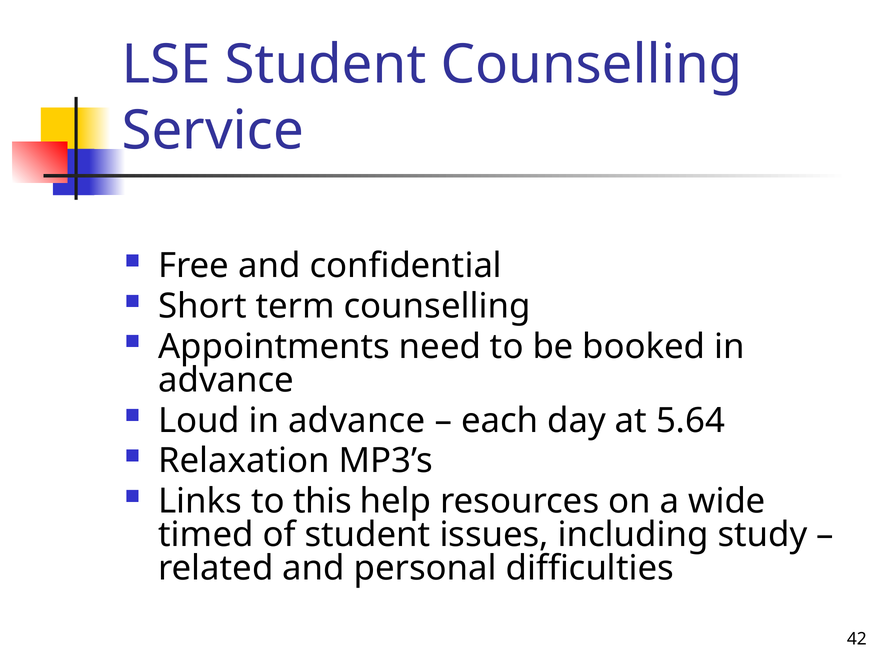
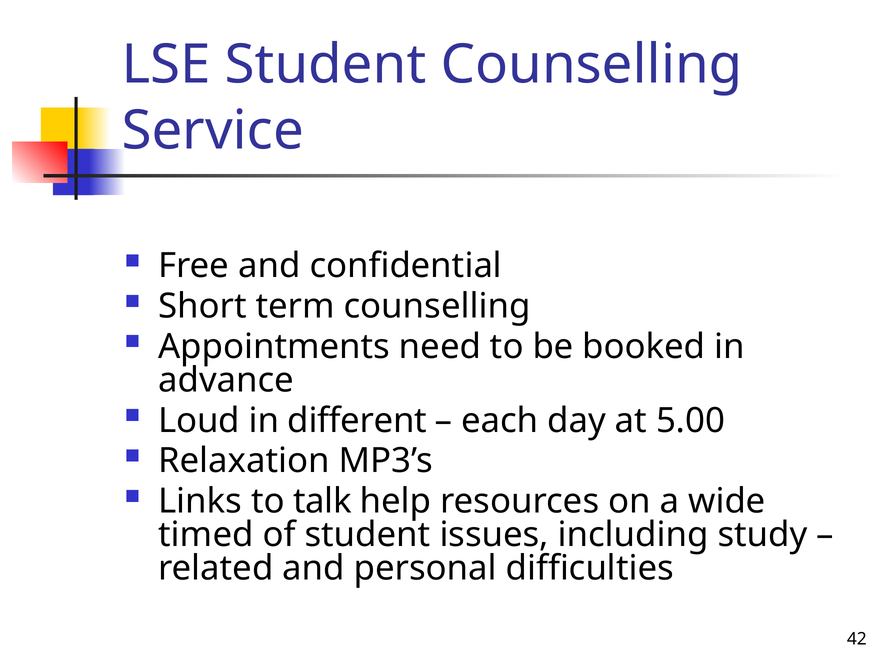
advance: advance -> different (357, 421)
5.64: 5.64 -> 5.00 (691, 421)
this: this -> talk (322, 502)
